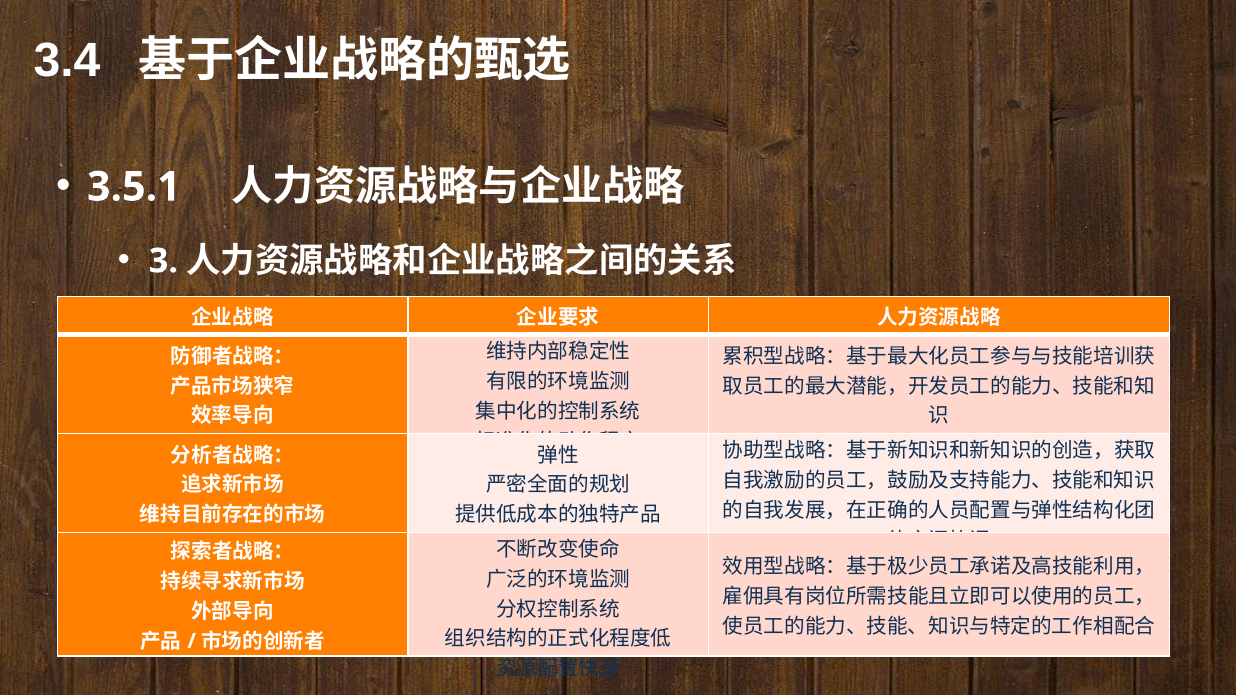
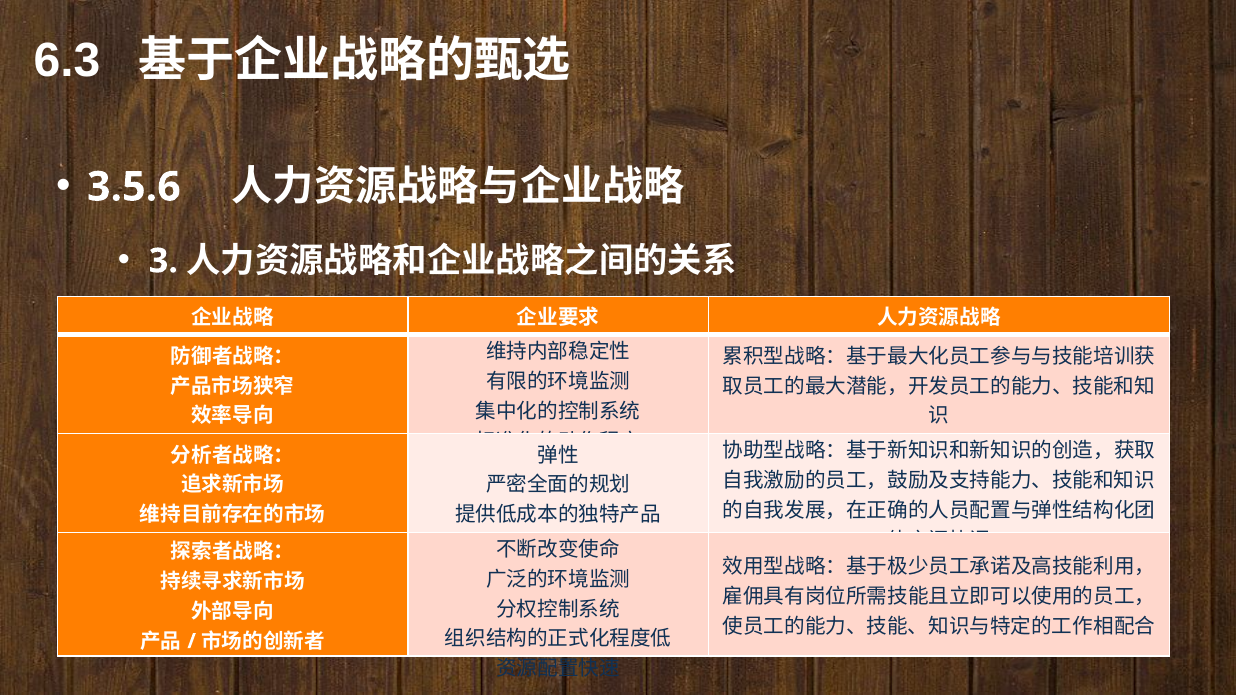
3.4: 3.4 -> 6.3 (67, 61)
3.5.1: 3.5.1 -> 3.5.6 (134, 187)
